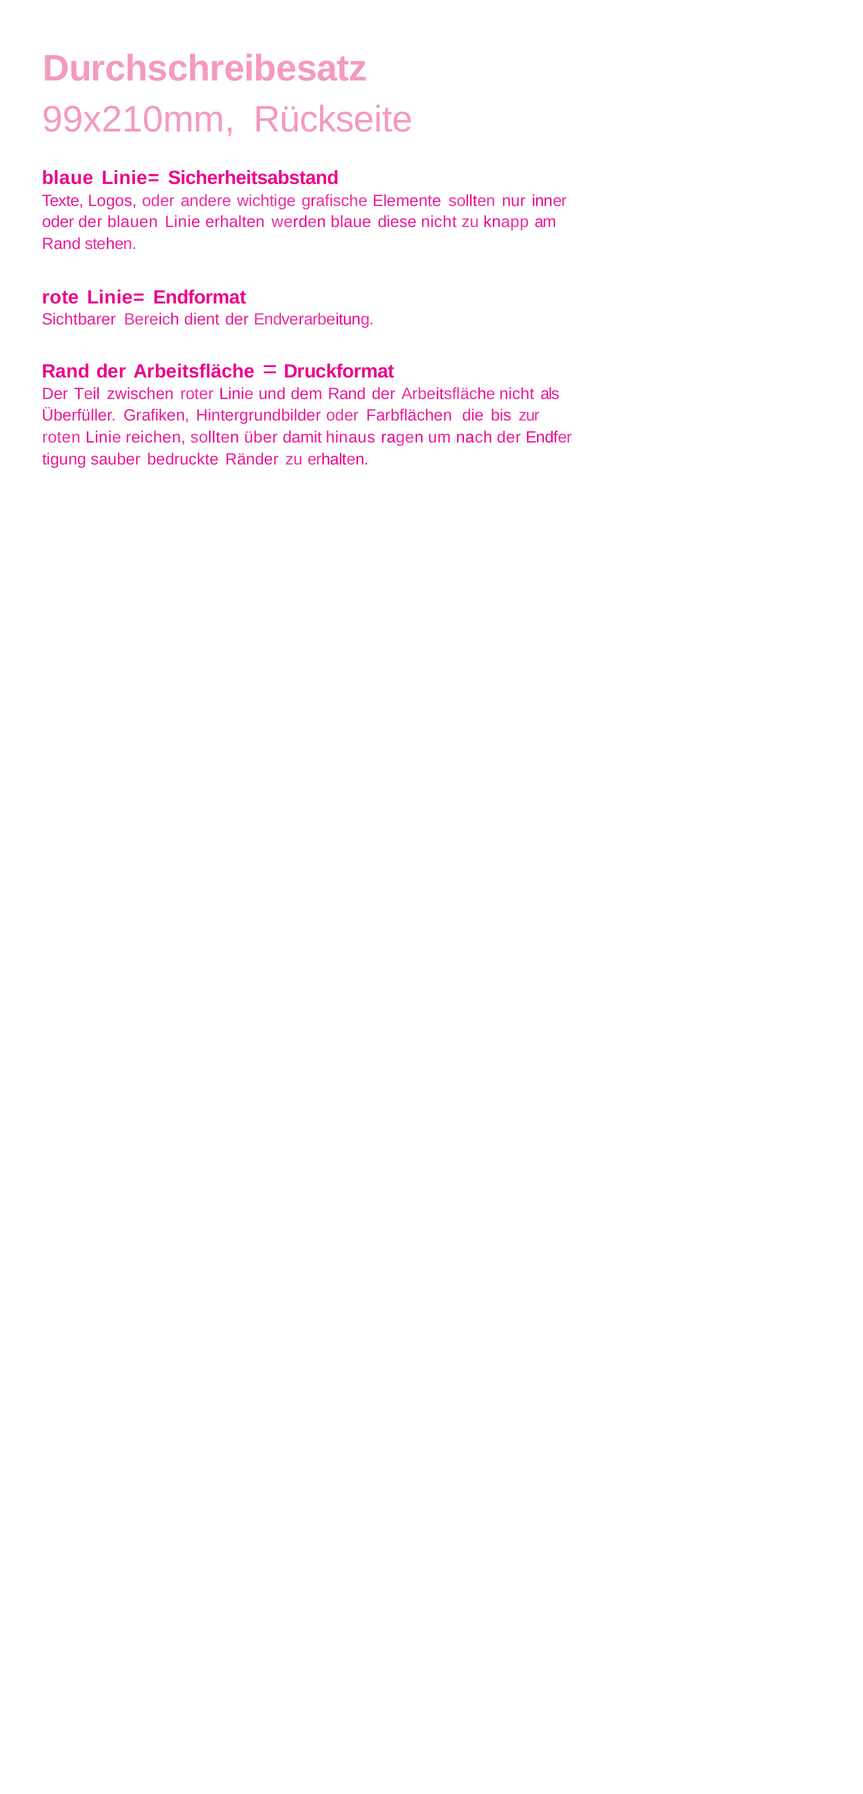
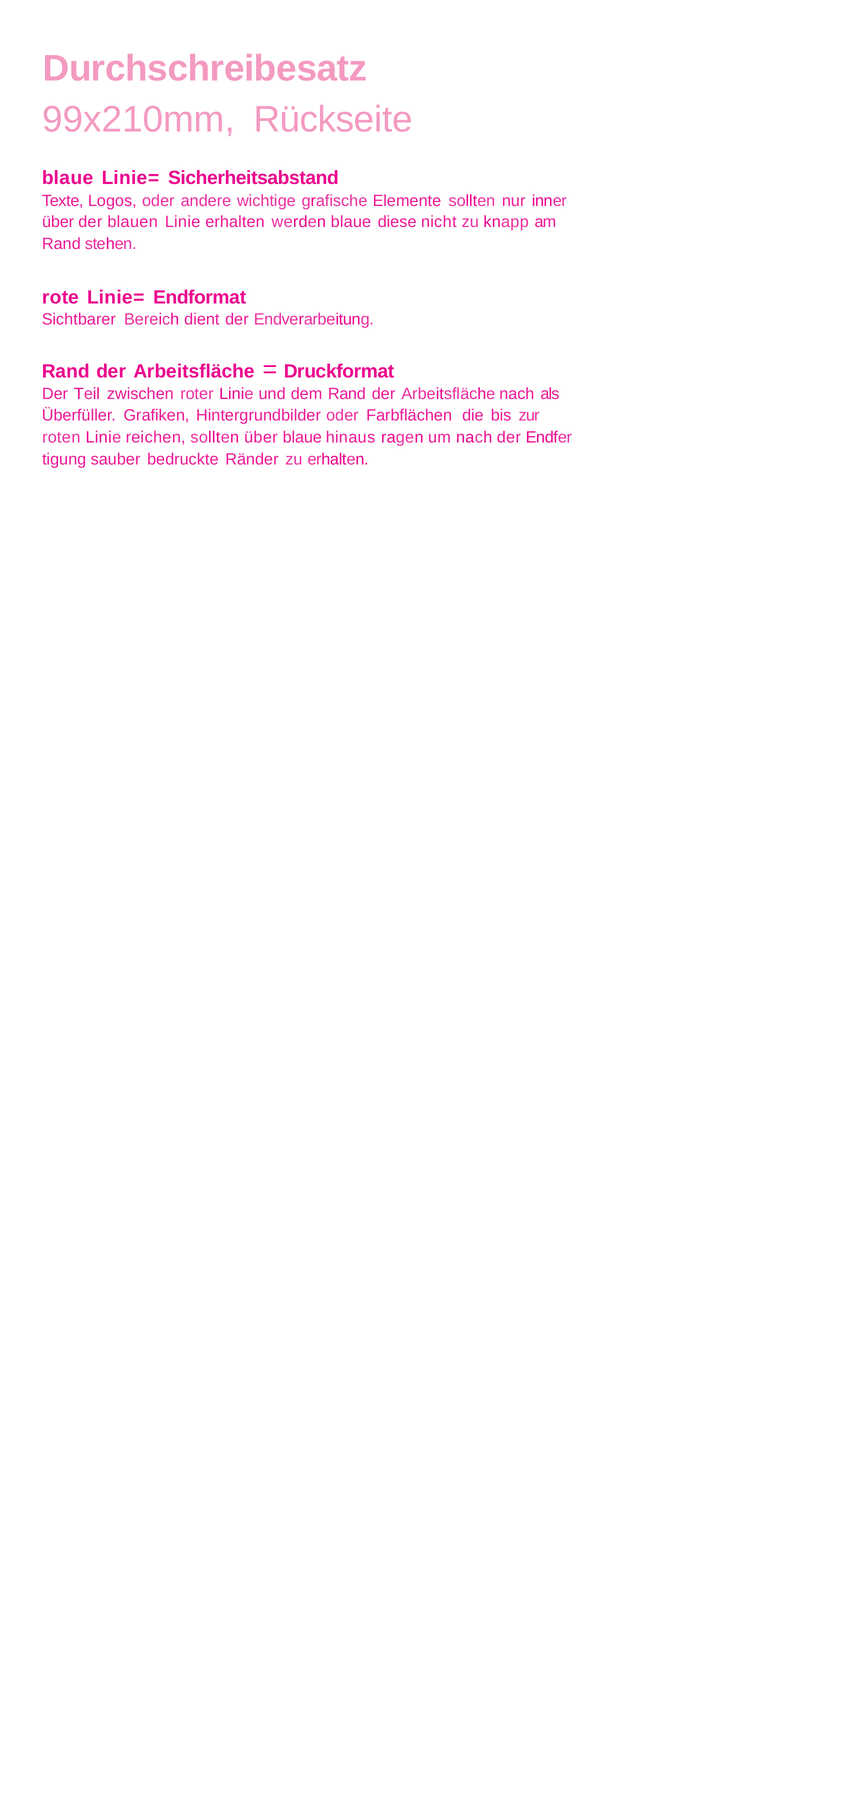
oder: oder -> über (58, 222)
Arbeitsfläche nicht: nicht -> nach (517, 394)
über damit: damit -> blaue (302, 437)
